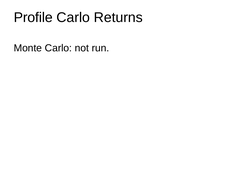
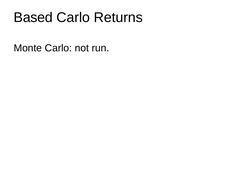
Profile: Profile -> Based (33, 17)
